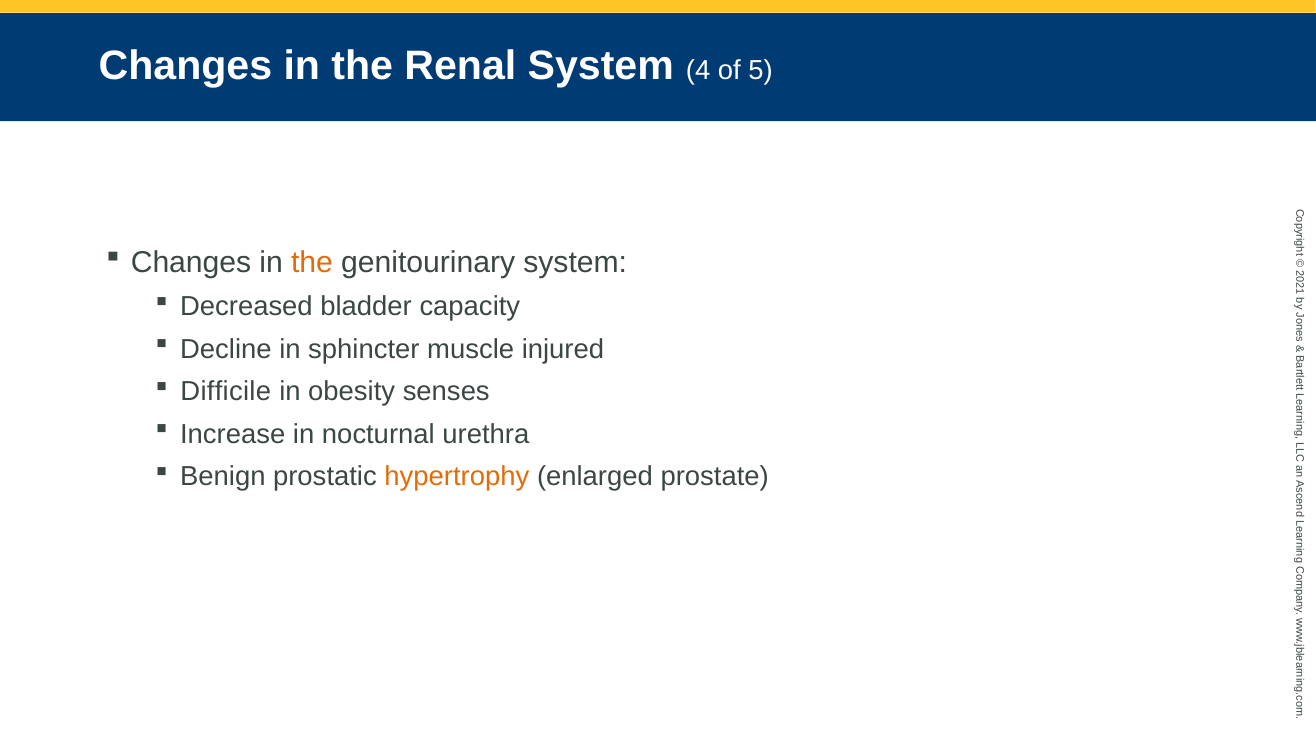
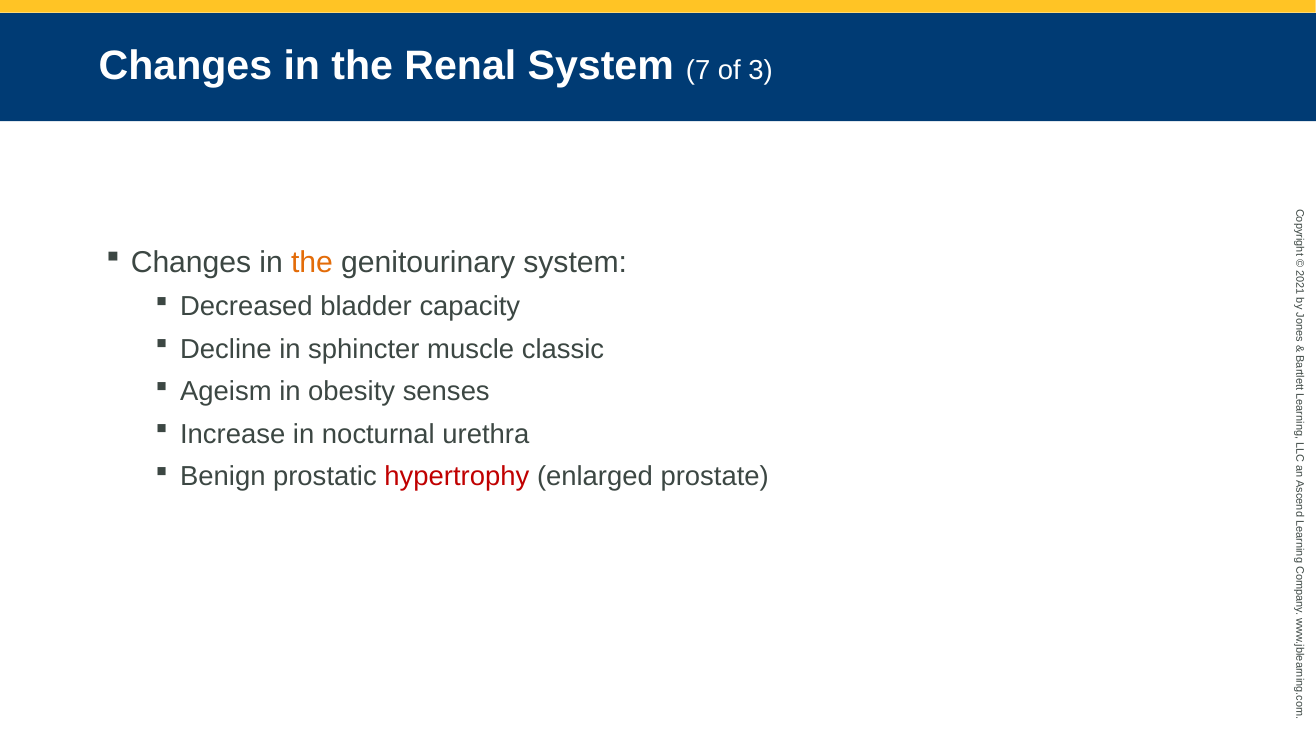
4: 4 -> 7 (698, 71)
5: 5 -> 3 (761, 71)
injured: injured -> classic (563, 349)
Difficile: Difficile -> Ageism (226, 392)
hypertrophy colour: orange -> red (457, 477)
